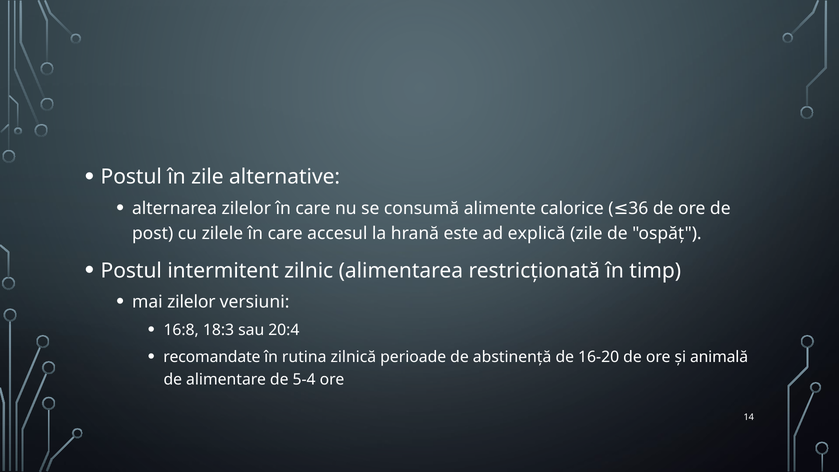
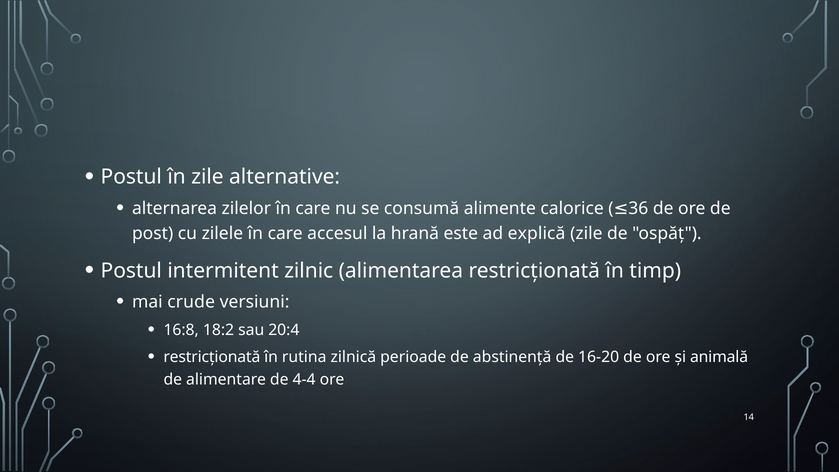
mai zilelor: zilelor -> crude (191, 302)
18:3: 18:3 -> 18:2 (219, 330)
recomandate: recomandate -> restricționată (212, 357)
5-4: 5-4 -> 4-4 (304, 380)
